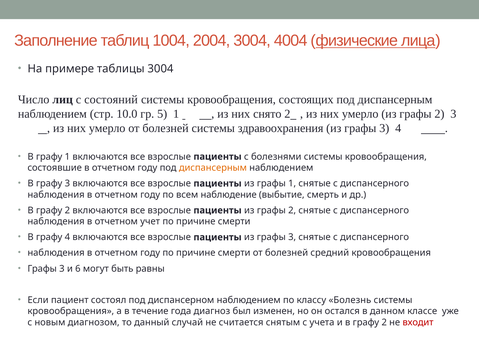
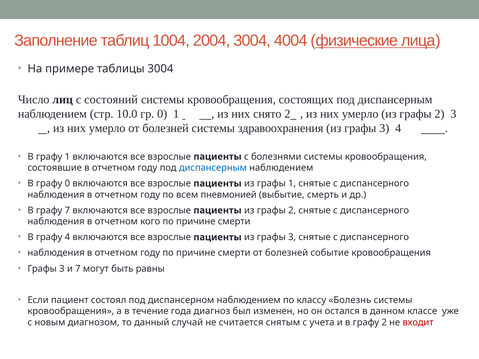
гр 5: 5 -> 0 (162, 114)
диспансерным colour: orange -> blue (213, 168)
графу 3: 3 -> 0 (67, 184)
наблюдение: наблюдение -> пневмонией (229, 195)
2: 2 -> 7 (67, 210)
учет: учет -> кого (150, 222)
средний: средний -> событие (330, 253)
и 6: 6 -> 7 (78, 269)
